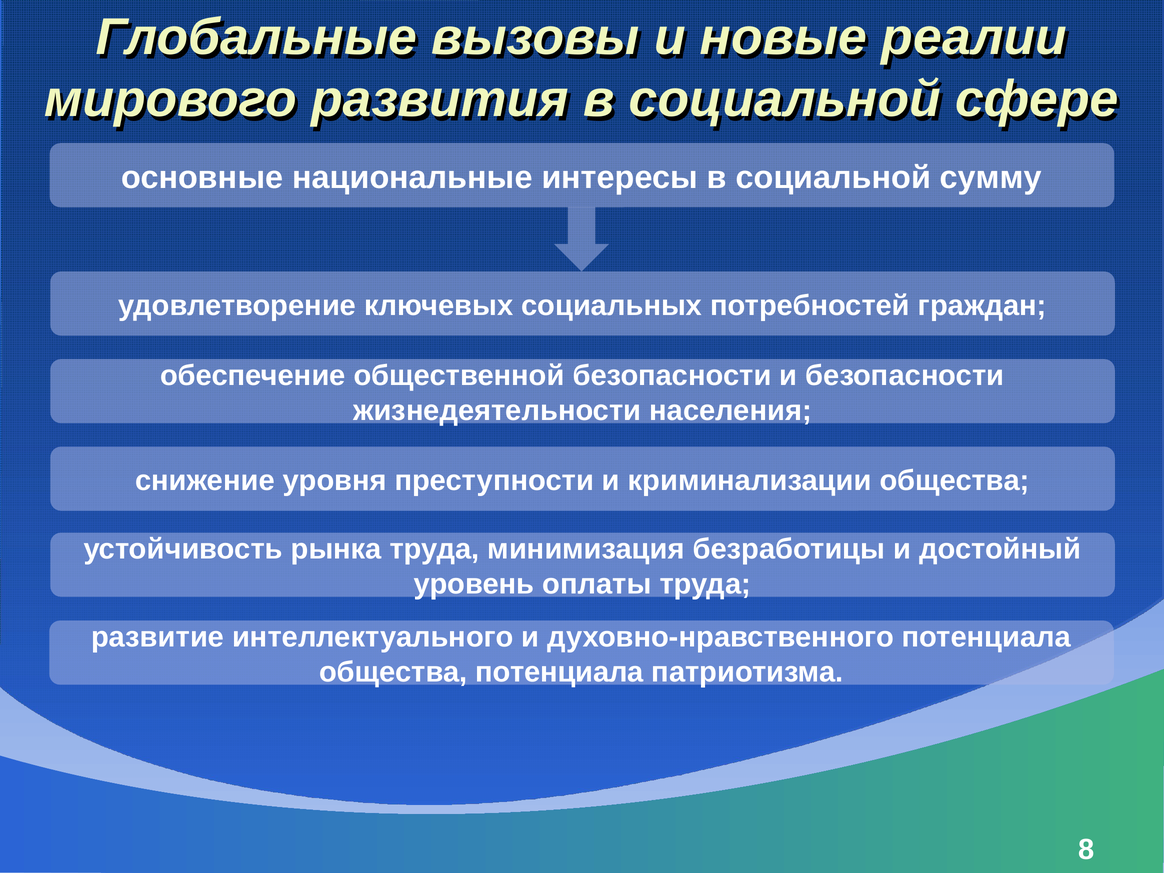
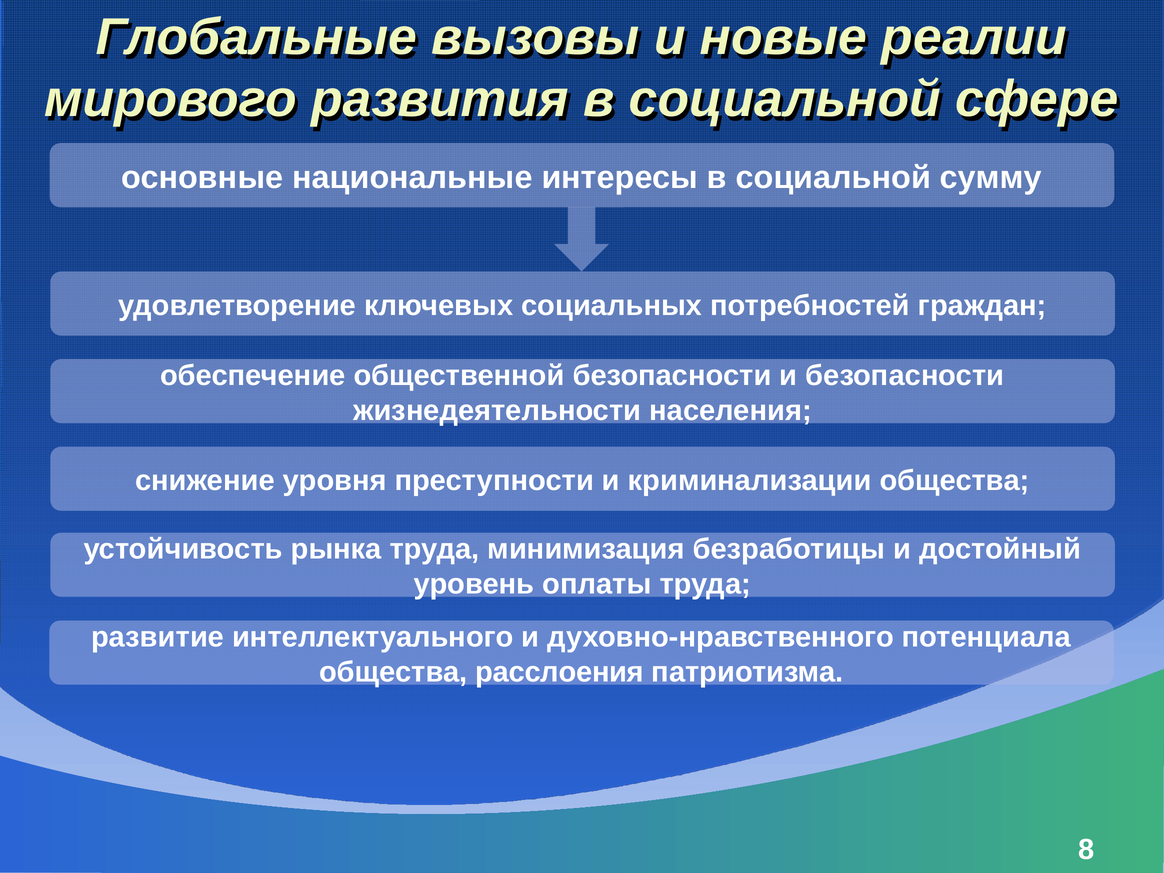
общества потенциала: потенциала -> расслоения (560, 672)
